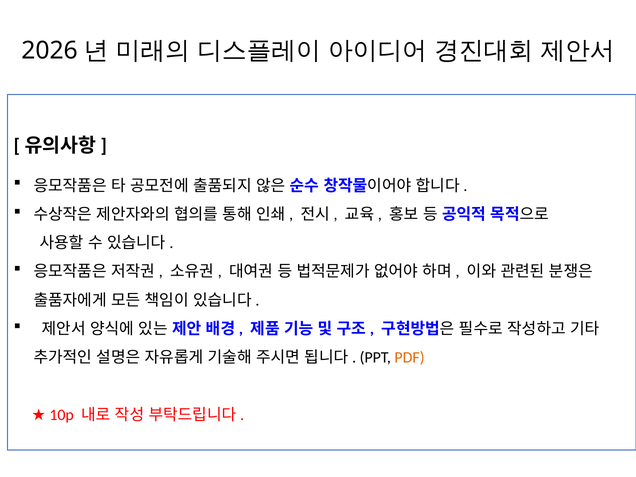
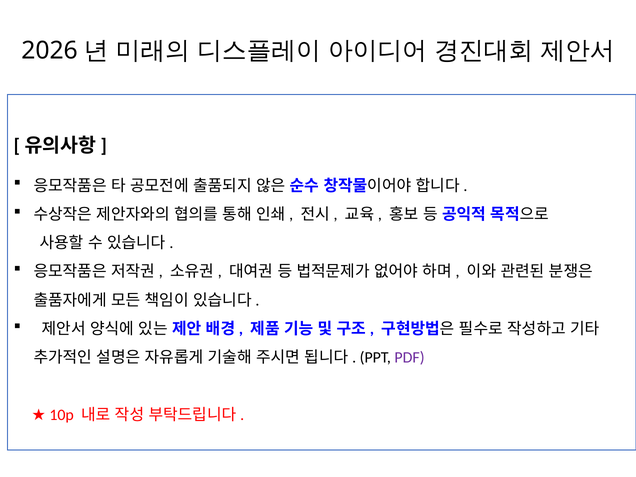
PDF colour: orange -> purple (410, 358)
